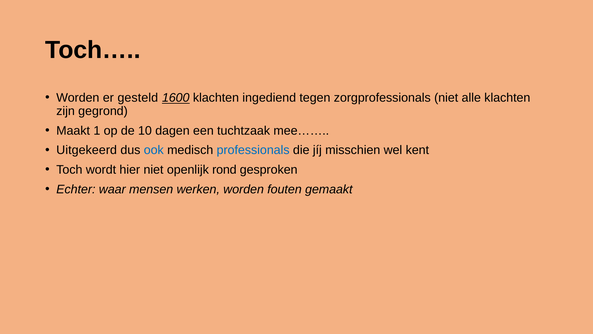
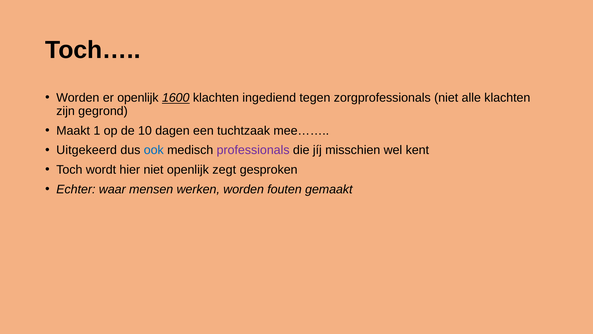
er gesteld: gesteld -> openlijk (138, 98)
professionals colour: blue -> purple (253, 150)
rond: rond -> zegt (224, 170)
